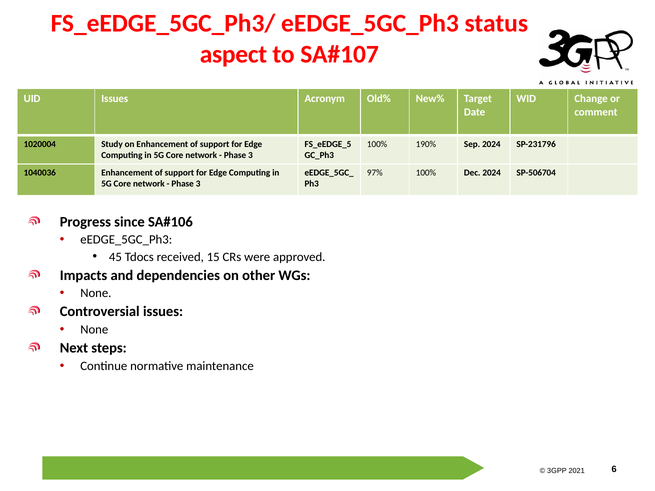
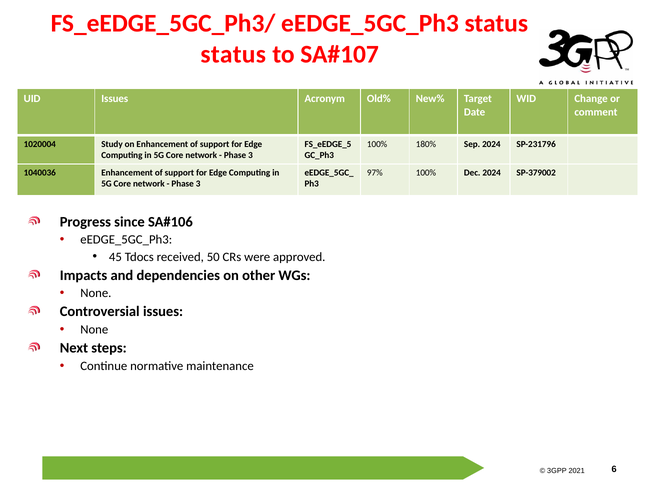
aspect: aspect -> status (233, 54)
190%: 190% -> 180% (426, 144)
SP-506704: SP-506704 -> SP-379002 (536, 173)
15: 15 -> 50 (213, 257)
